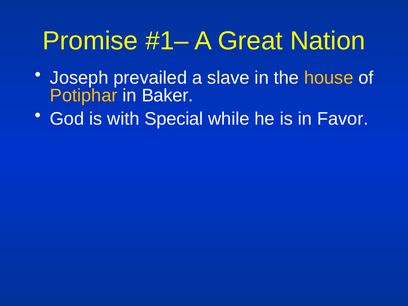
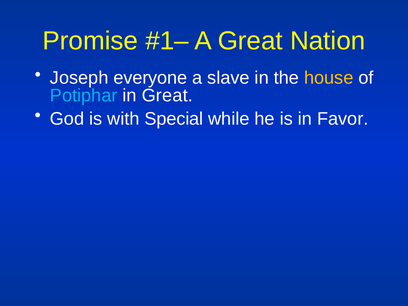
prevailed: prevailed -> everyone (150, 78)
Potiphar colour: yellow -> light blue (84, 95)
in Baker: Baker -> Great (167, 95)
